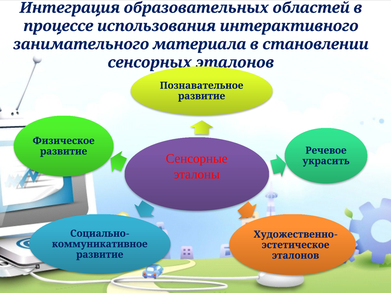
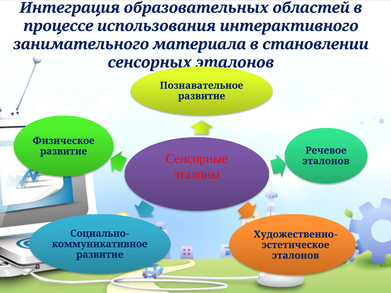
украсить: украсить -> эталонов (326, 161)
